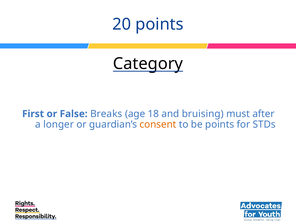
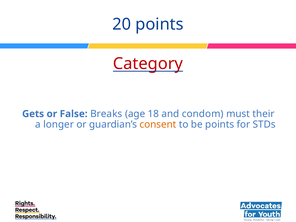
Category colour: black -> red (148, 64)
First: First -> Gets (33, 114)
bruising: bruising -> condom (203, 114)
after: after -> their (263, 114)
